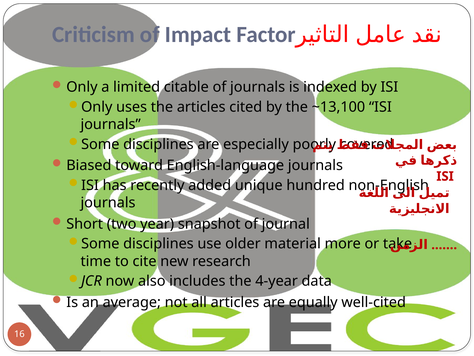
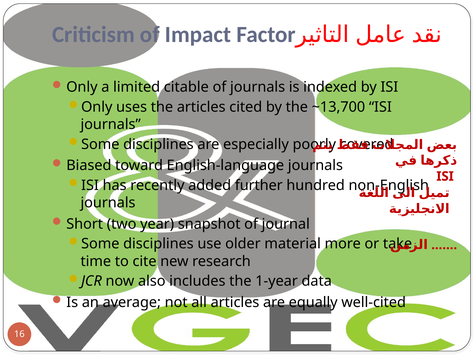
~13,100: ~13,100 -> ~13,700 (338, 107)
unique: unique -> further (259, 185)
4-year: 4-year -> 1-year (277, 281)
